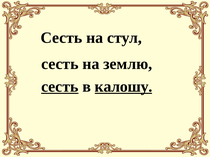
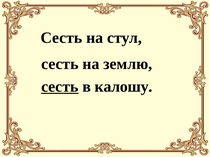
калошу underline: present -> none (123, 87)
